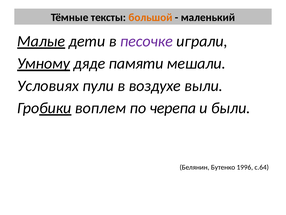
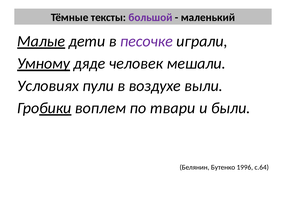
большой colour: orange -> purple (150, 17)
памяти: памяти -> человек (136, 63)
черепа: черепа -> твари (173, 108)
